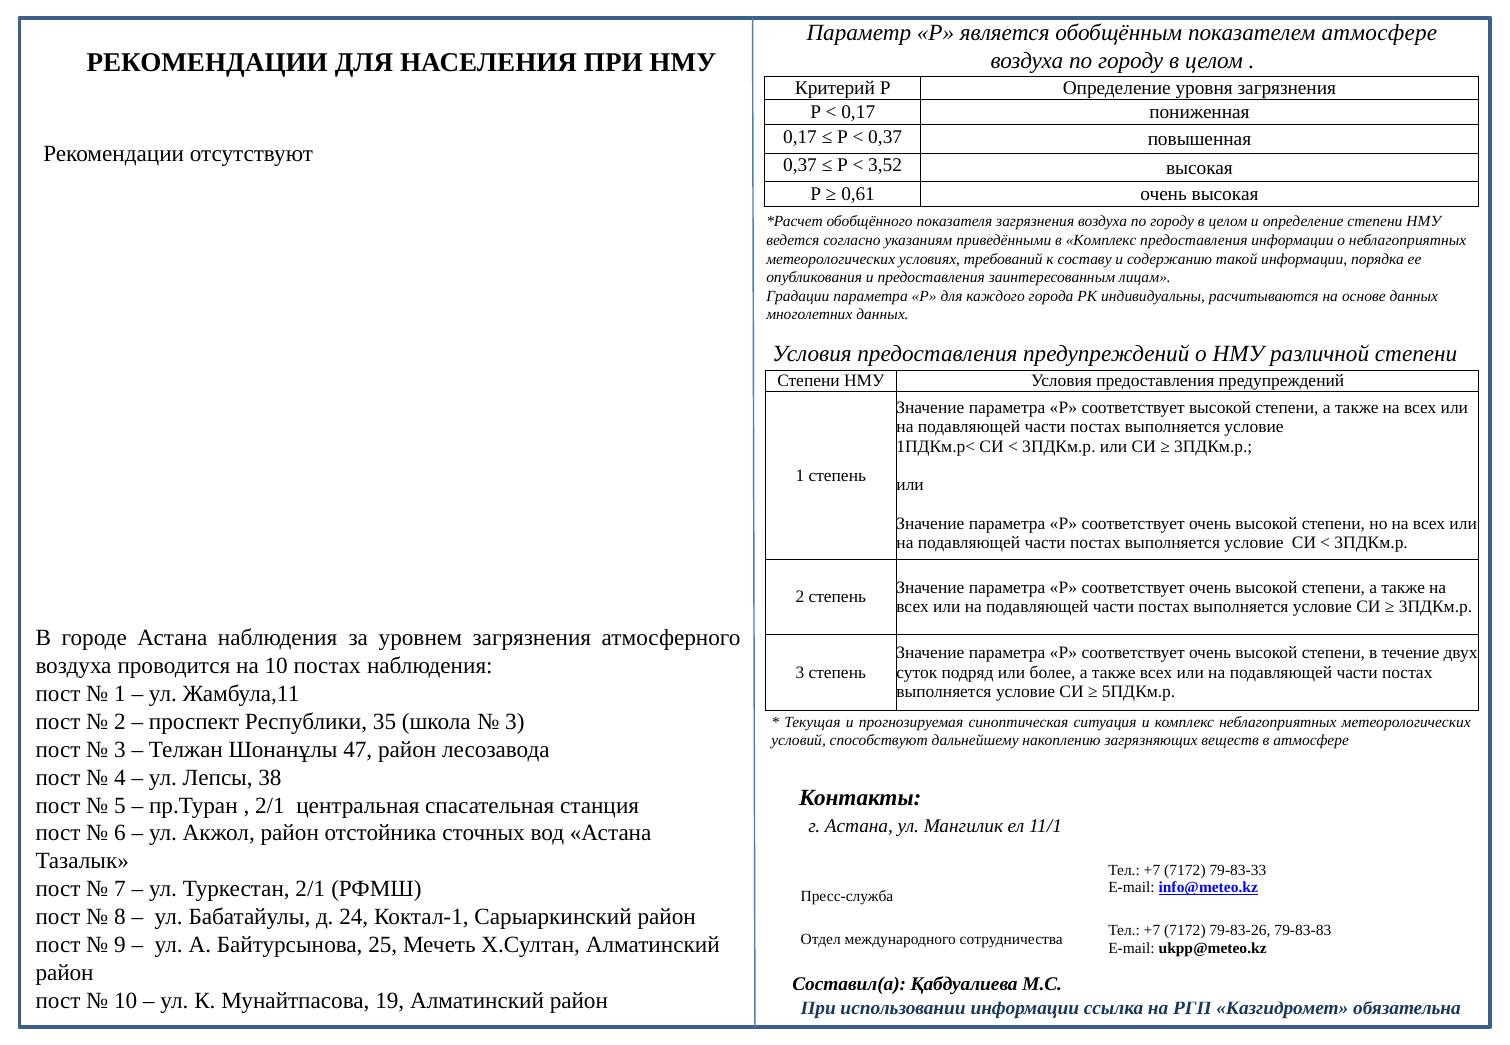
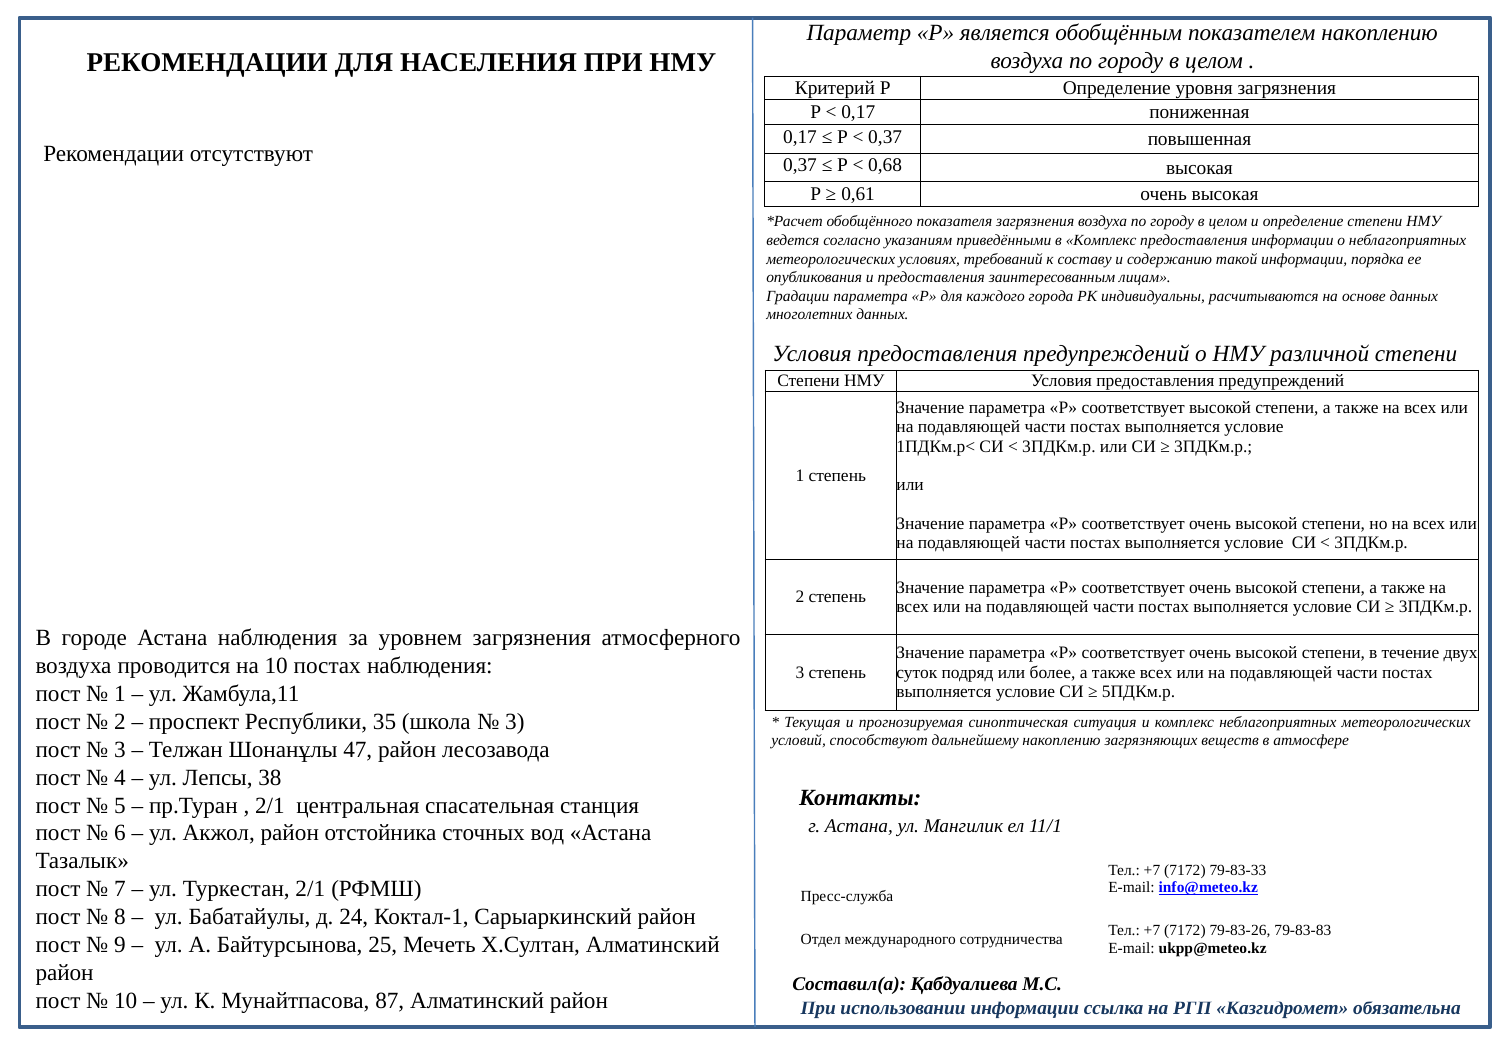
показателем атмосфере: атмосфере -> накоплению (1380, 33)
3,52: 3,52 -> 0,68 (885, 166)
19: 19 -> 87 (390, 1001)
